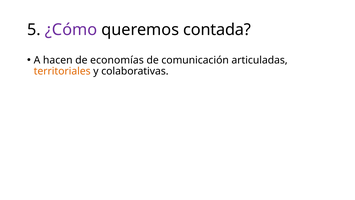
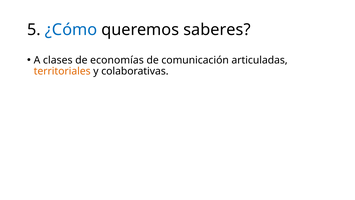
¿Cómo colour: purple -> blue (71, 30)
contada: contada -> saberes (217, 30)
hacen: hacen -> clases (58, 60)
